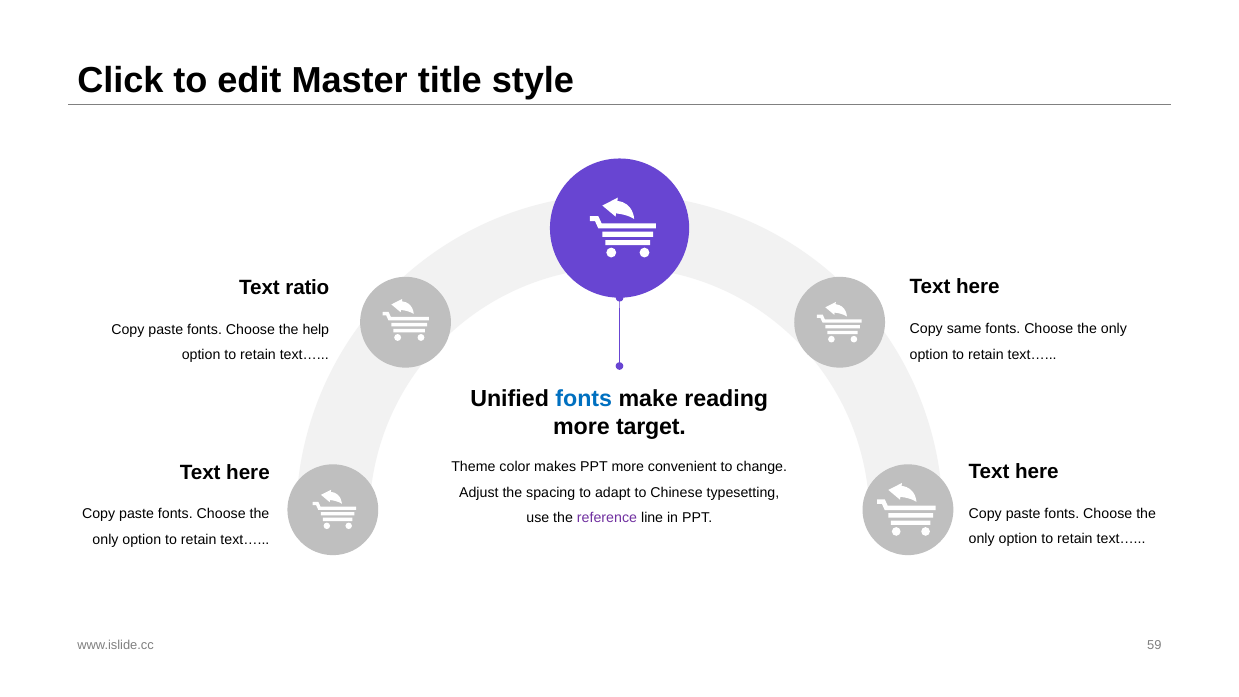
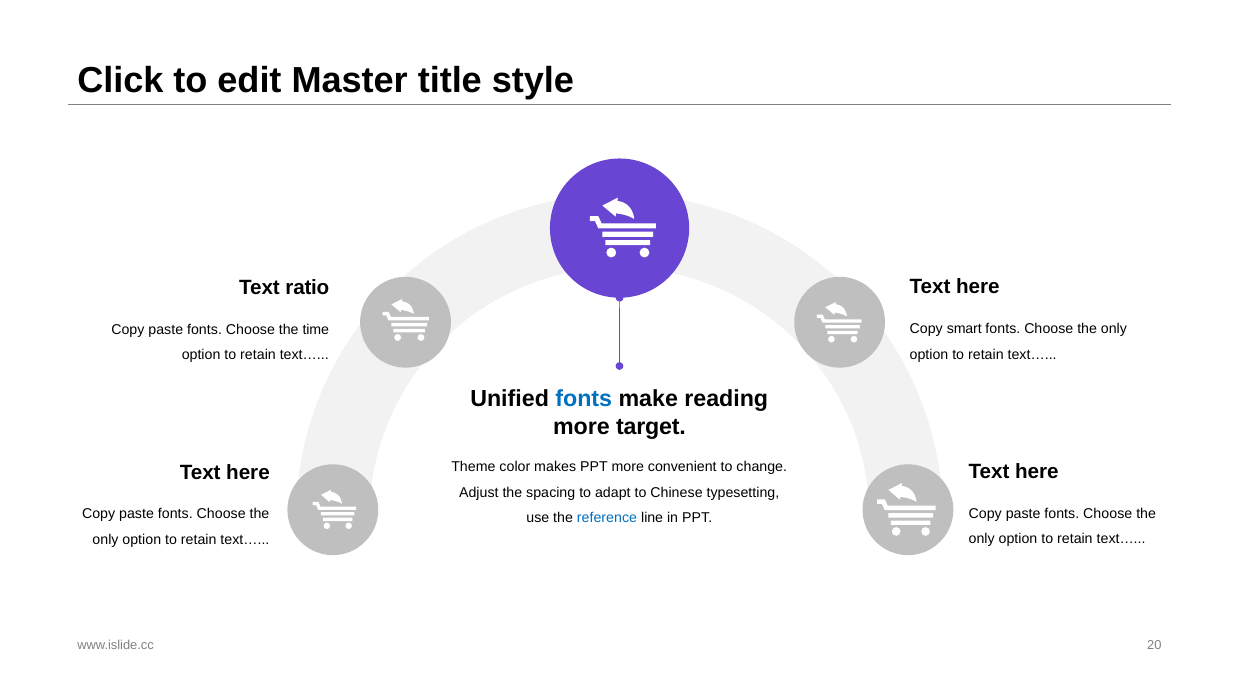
same: same -> smart (964, 329)
help: help -> time (316, 330)
reference colour: purple -> blue (607, 518)
59: 59 -> 20 (1154, 646)
